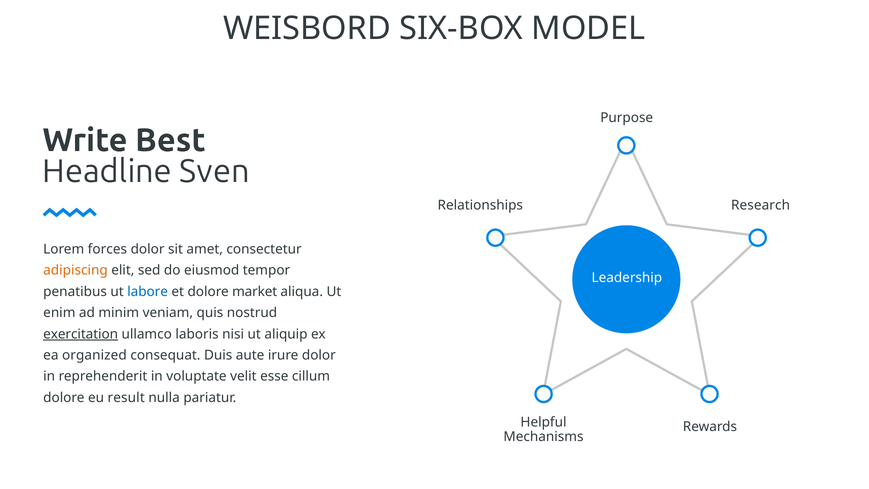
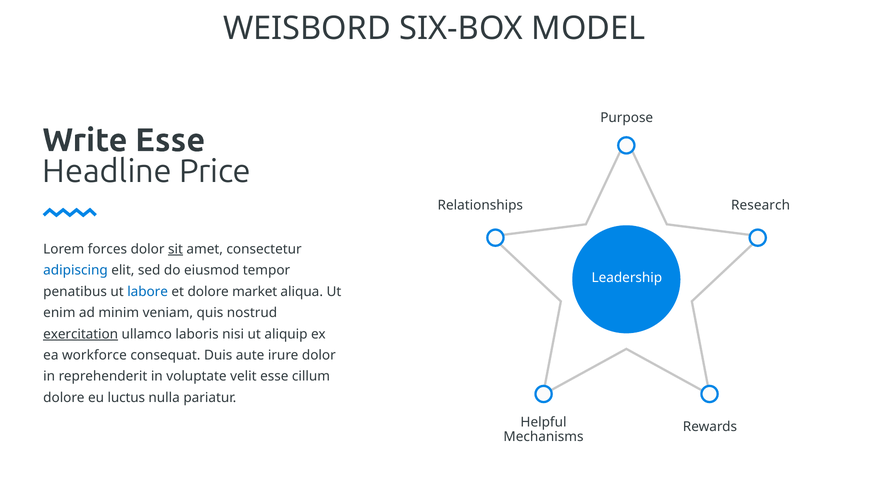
Write Best: Best -> Esse (170, 140)
Sven: Sven -> Price (215, 172)
sit underline: none -> present (175, 249)
adipiscing colour: orange -> blue (75, 270)
organized: organized -> workforce (94, 355)
result: result -> luctus (126, 397)
